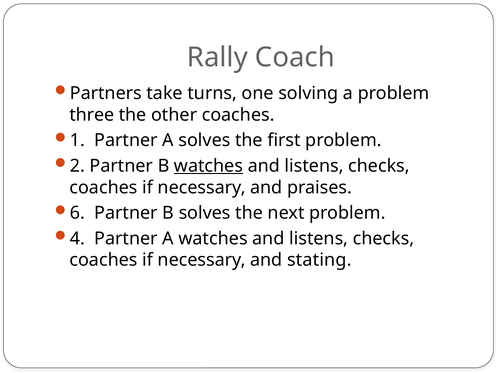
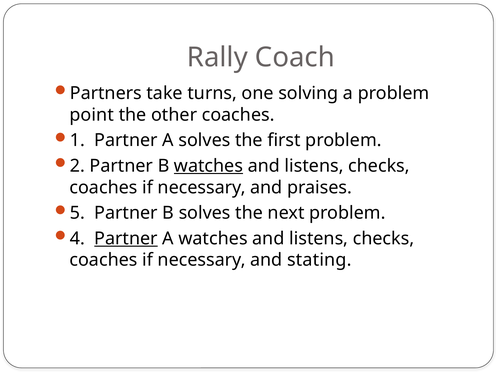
three: three -> point (92, 115)
6: 6 -> 5 (77, 213)
Partner underline: none -> present (126, 238)
